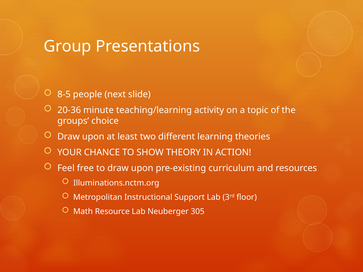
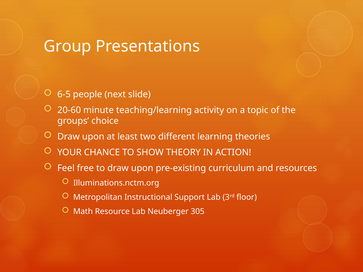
8-5: 8-5 -> 6-5 (64, 94)
20-36: 20-36 -> 20-60 (69, 110)
